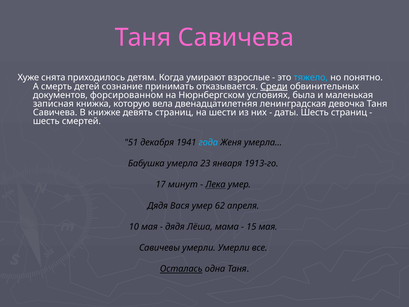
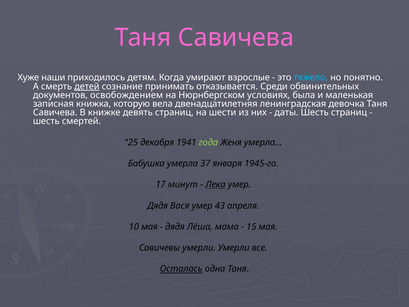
снята: снята -> наши (53, 78)
детей underline: none -> present (87, 86)
Среди underline: present -> none (274, 86)
форсированном: форсированном -> освобождением (127, 95)
51: 51 -> 25 (131, 142)
года colour: light blue -> light green (208, 142)
23: 23 -> 37 (205, 163)
1913-го: 1913-го -> 1945-го (261, 163)
62: 62 -> 43 (220, 206)
